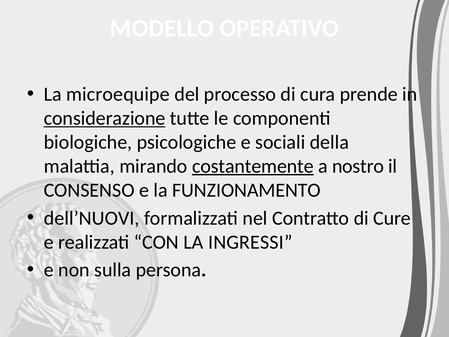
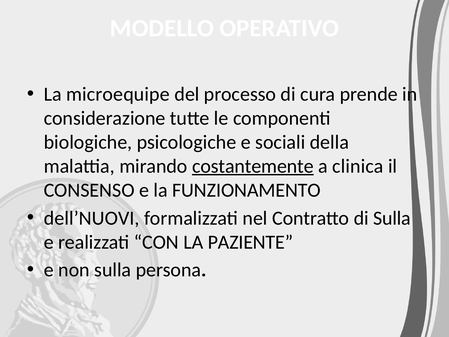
considerazione underline: present -> none (105, 118)
nostro: nostro -> clinica (358, 166)
di Cure: Cure -> Sulla (392, 218)
INGRESSI: INGRESSI -> PAZIENTE (250, 242)
